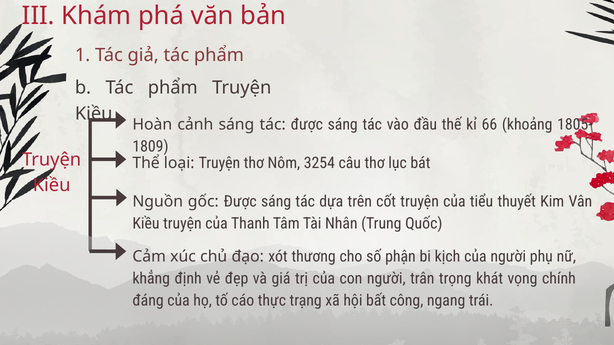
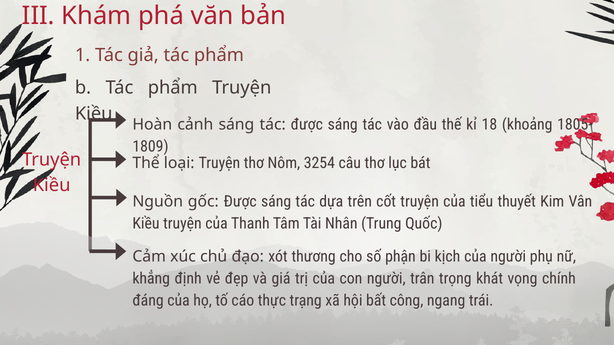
66: 66 -> 18 (489, 125)
